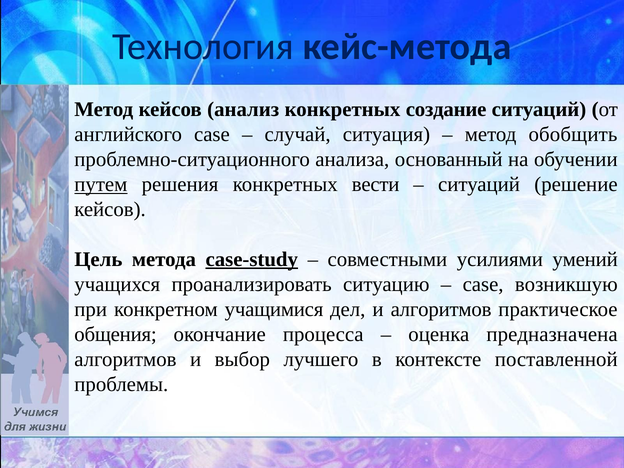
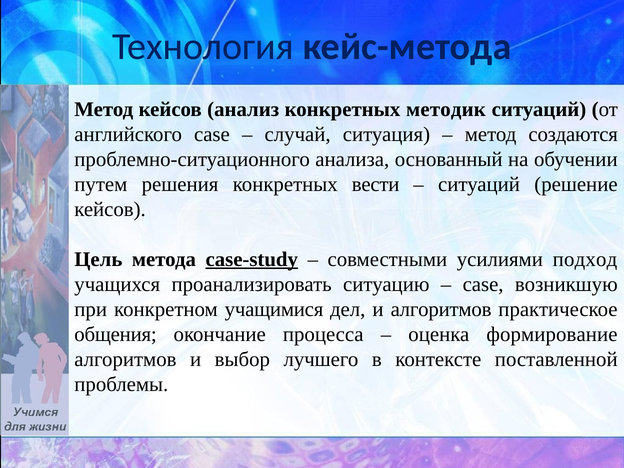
создание: создание -> методик (446, 110)
обобщить: обобщить -> создаются (573, 135)
путем underline: present -> none (101, 184)
умений: умений -> подход (585, 259)
предназначена: предназначена -> формирование (552, 334)
